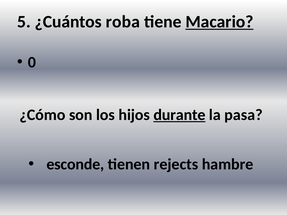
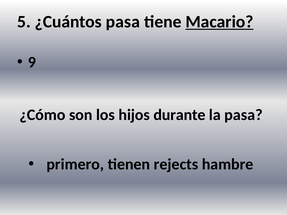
¿Cuántos roba: roba -> pasa (123, 22)
0: 0 -> 9 (32, 62)
durante underline: present -> none (179, 115)
esconde: esconde -> primero (75, 164)
